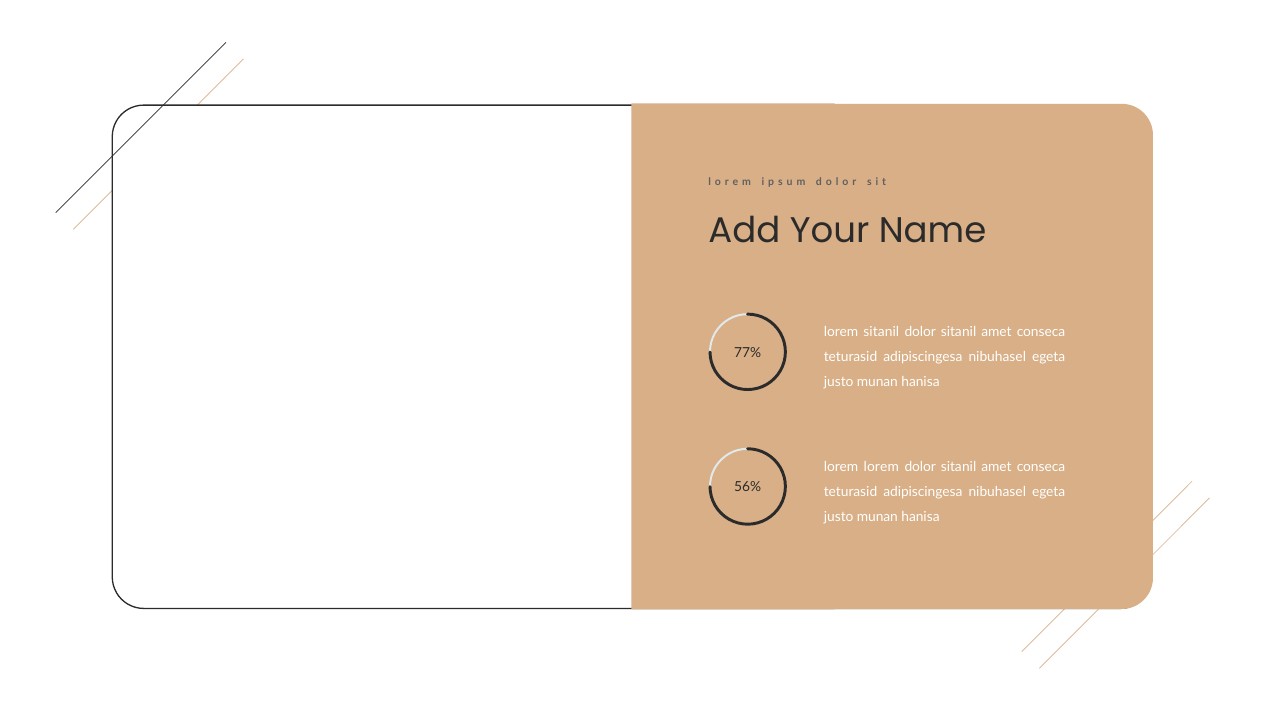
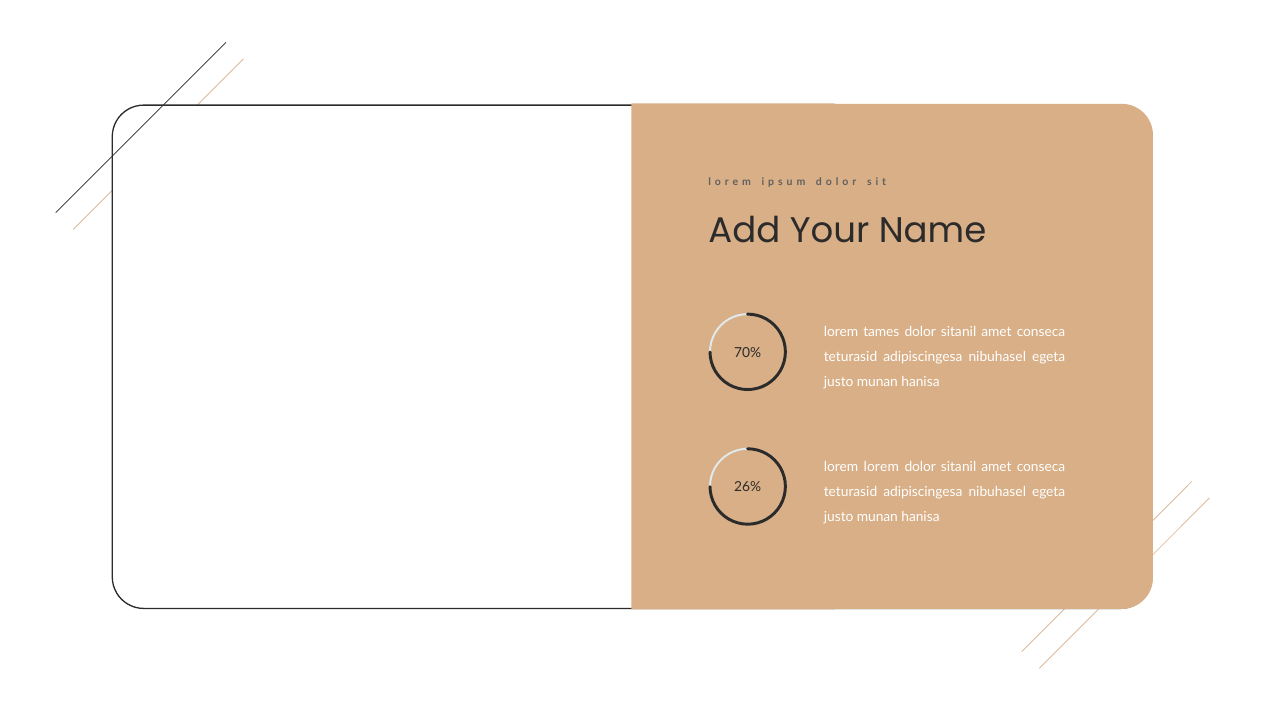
lorem sitanil: sitanil -> tames (881, 332)
77%: 77% -> 70% (748, 352)
56%: 56% -> 26% (748, 487)
